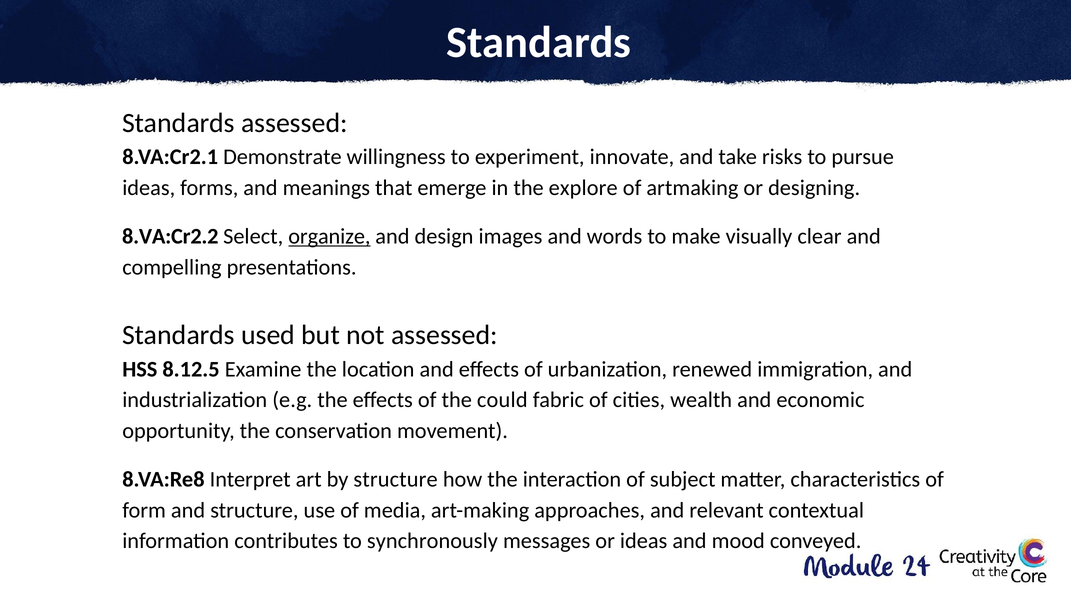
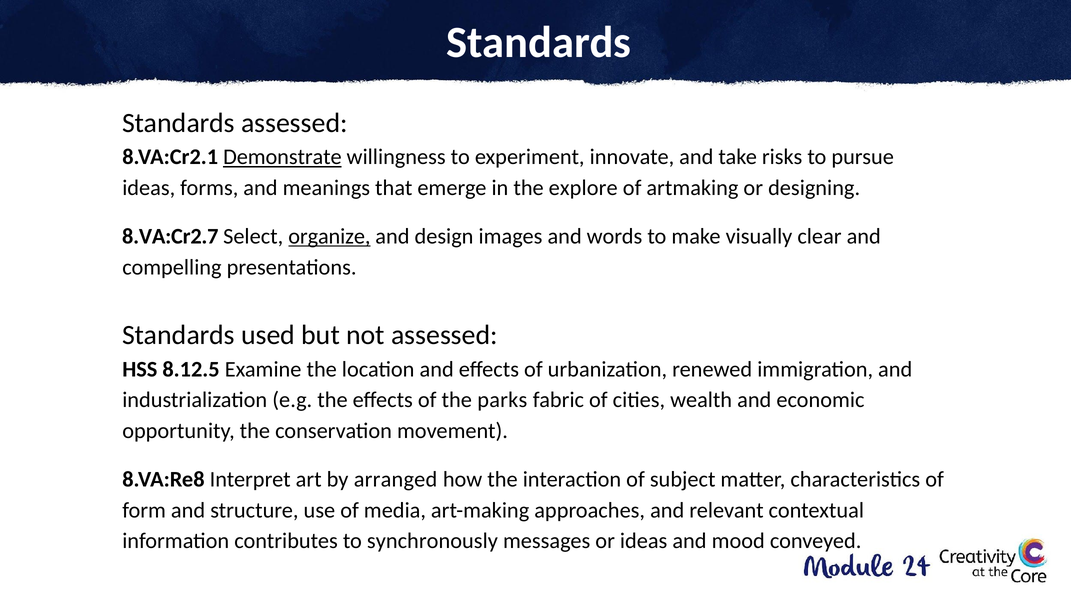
Demonstrate underline: none -> present (282, 157)
8.VA:Cr2.2: 8.VA:Cr2.2 -> 8.VA:Cr2.7 (170, 237)
could: could -> parks (502, 400)
by structure: structure -> arranged (396, 480)
